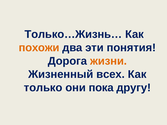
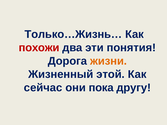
похожи colour: orange -> red (39, 48)
всех: всех -> этой (111, 74)
только: только -> сейчас (43, 88)
